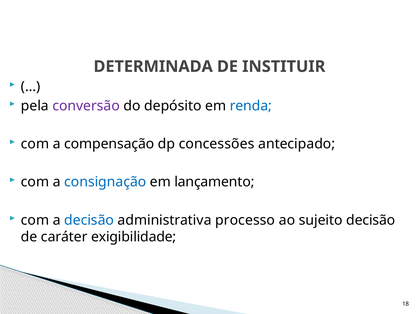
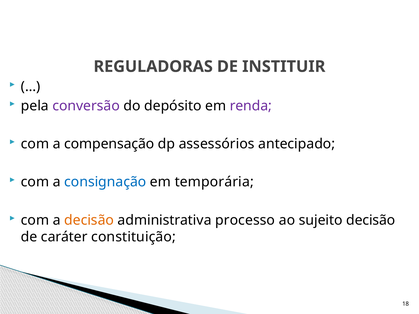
DETERMINADA: DETERMINADA -> REGULADORAS (153, 67)
renda colour: blue -> purple (251, 106)
concessões: concessões -> assessórios (217, 144)
lançamento: lançamento -> temporária (214, 182)
decisão colour: blue -> orange (89, 220)
exigibilidade: exigibilidade -> constituição (134, 237)
